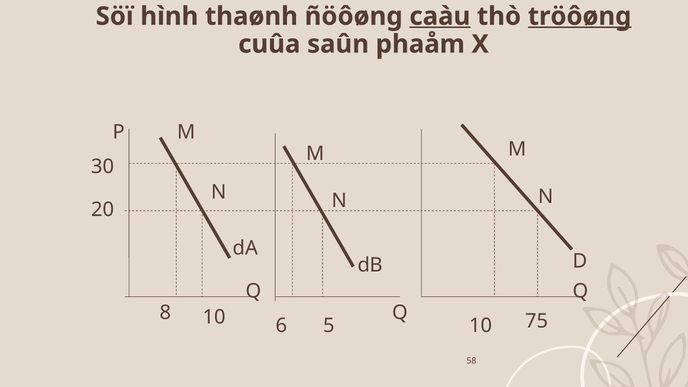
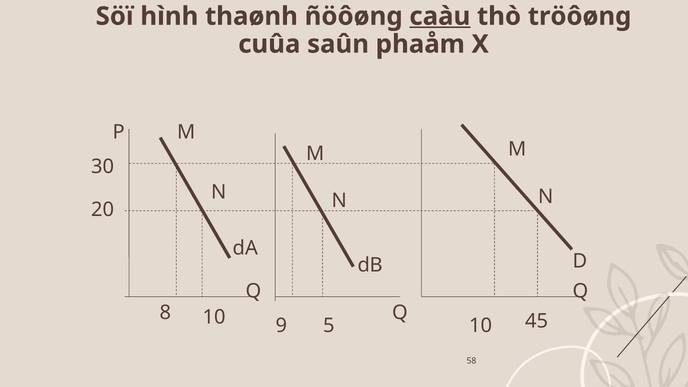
tröôøng underline: present -> none (580, 16)
6: 6 -> 9 (282, 326)
75: 75 -> 45 (537, 321)
